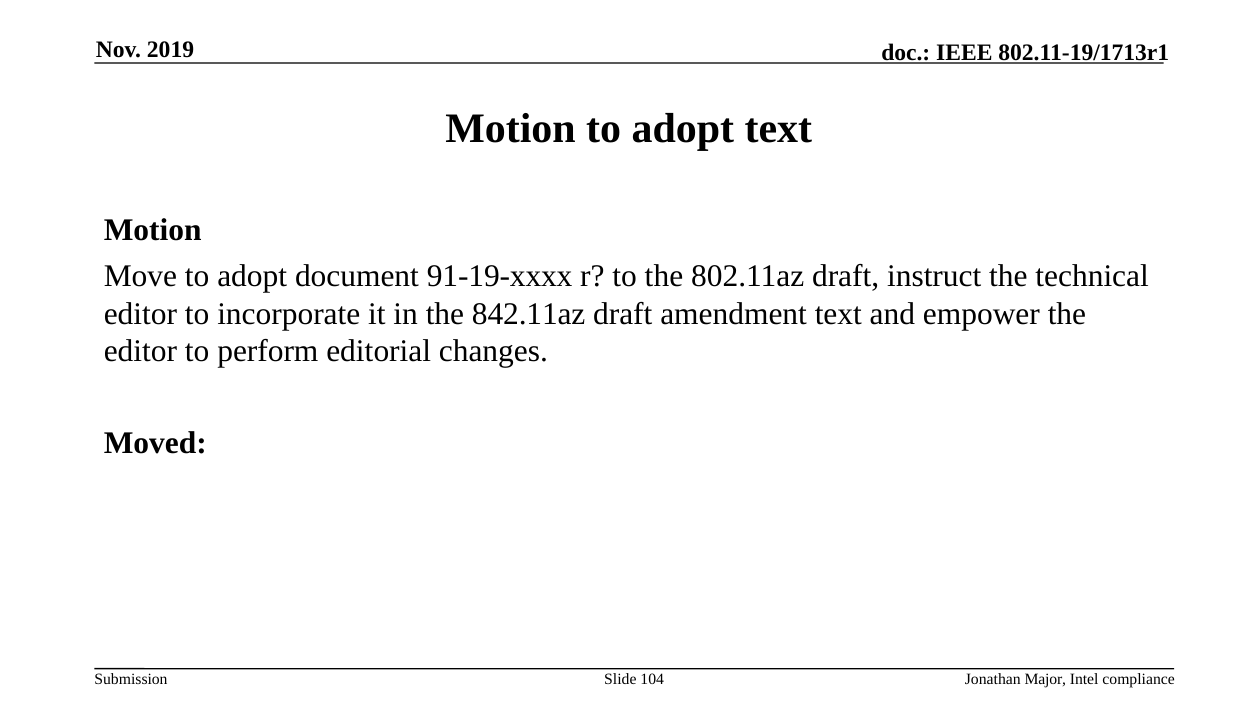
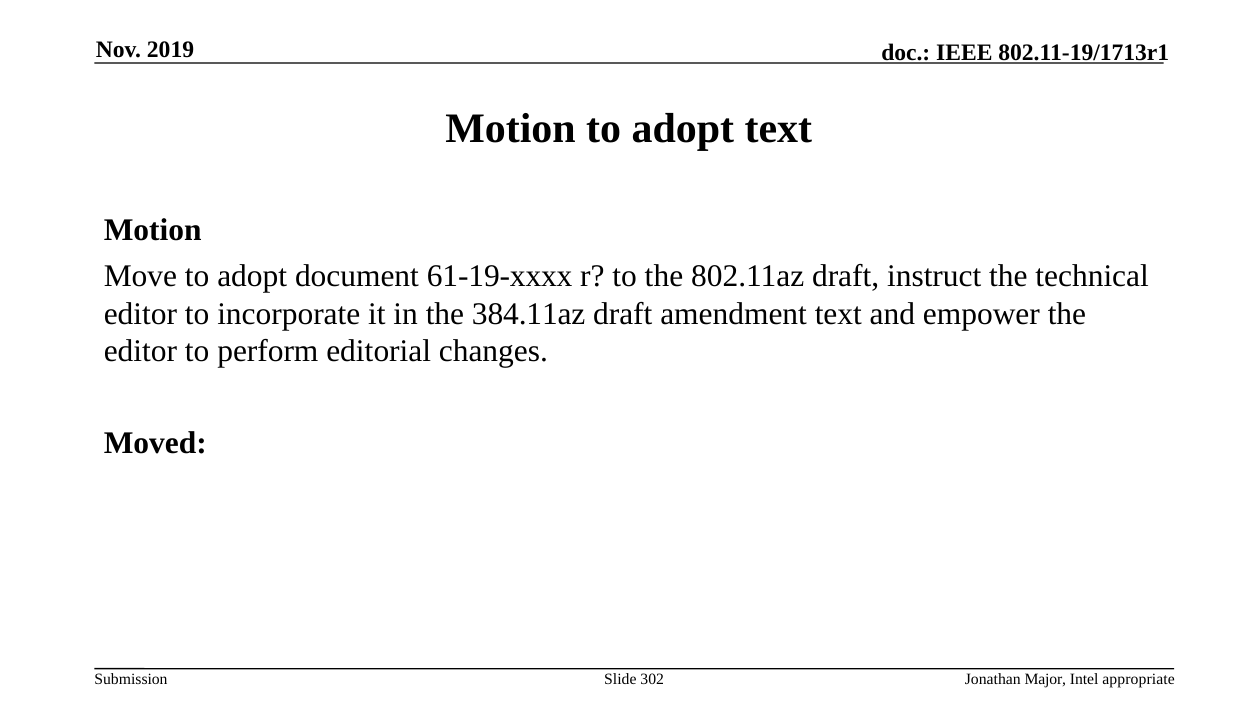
91-19-xxxx: 91-19-xxxx -> 61-19-xxxx (500, 276)
842.11az: 842.11az -> 384.11az (529, 314)
104: 104 -> 302 (652, 679)
compliance: compliance -> appropriate (1139, 679)
